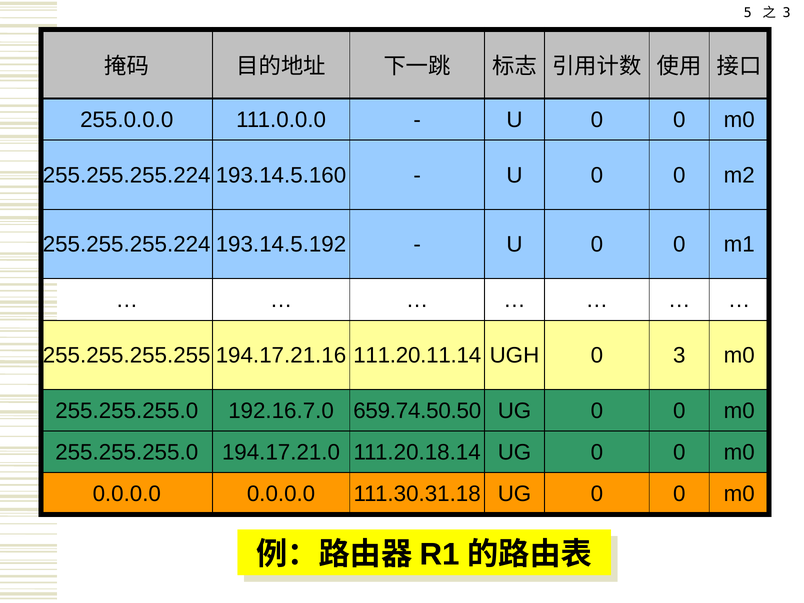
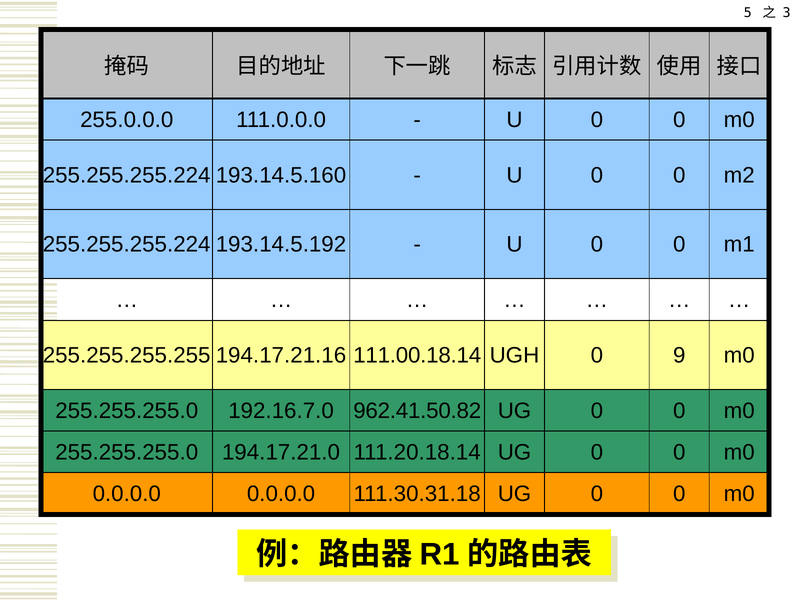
111.20.11.14: 111.20.11.14 -> 111.00.18.14 (417, 355)
0 3: 3 -> 9 (679, 355)
659.74.50.50: 659.74.50.50 -> 962.41.50.82 (417, 411)
